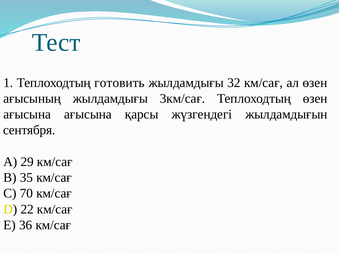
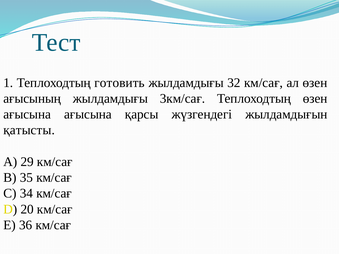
сентября: сентября -> қатысты (29, 130)
70: 70 -> 34 (26, 194)
22: 22 -> 20 (27, 209)
